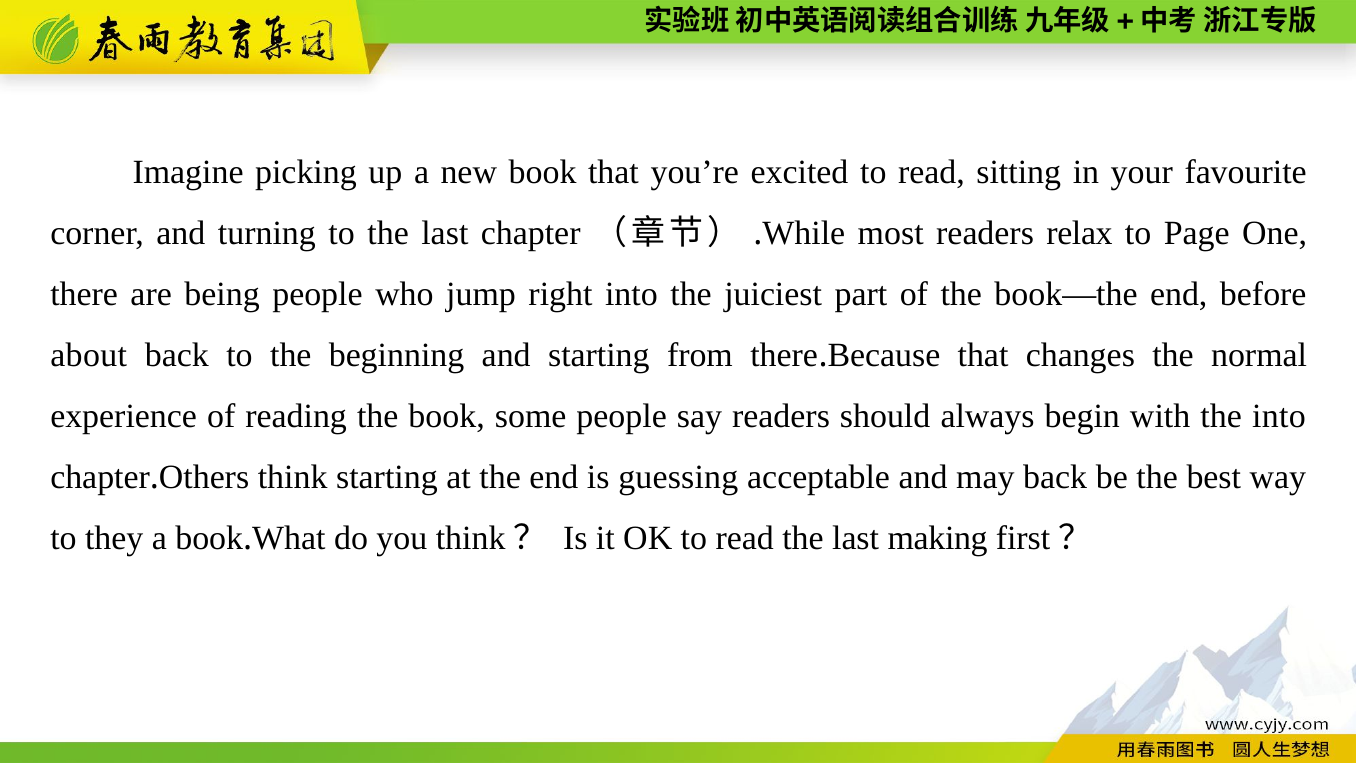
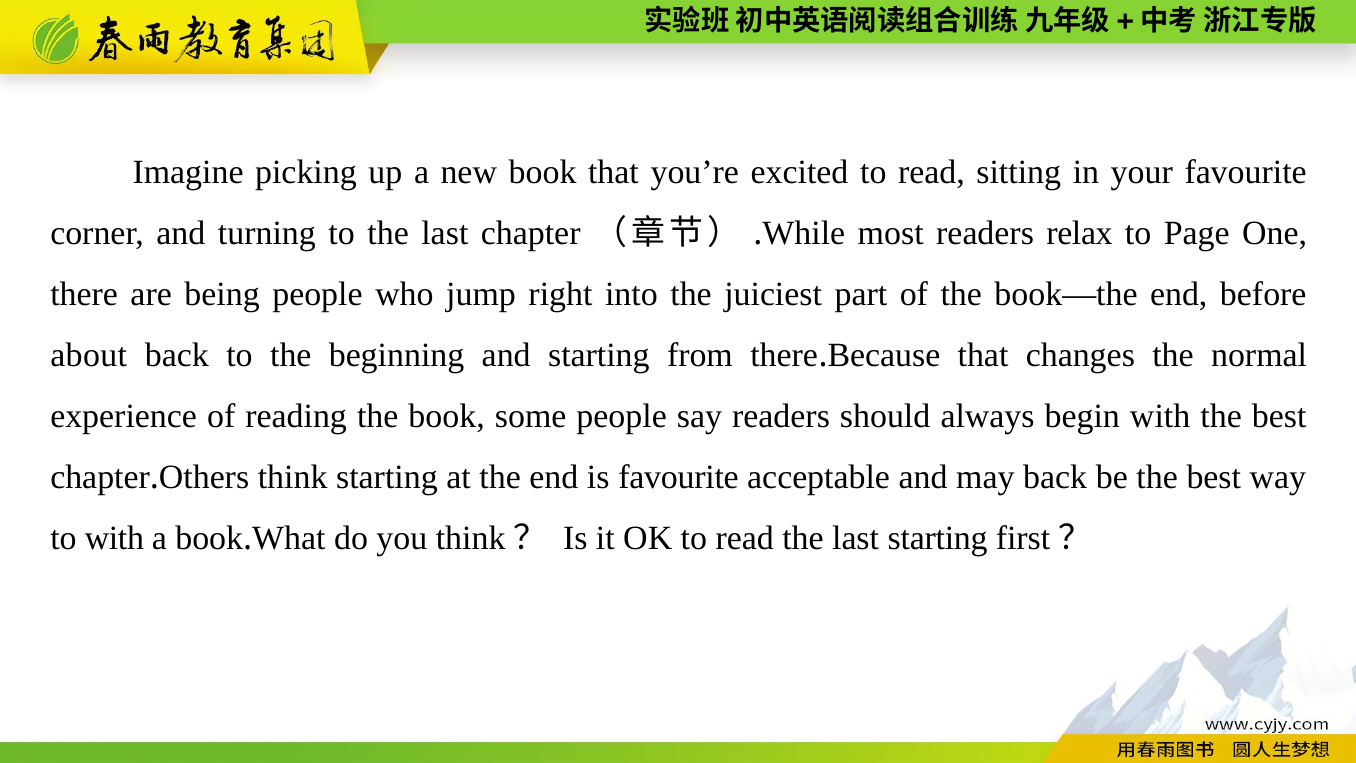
with the into: into -> best (1279, 416)
is guessing: guessing -> favourite (679, 477)
to they: they -> with (114, 538)
last making: making -> starting (938, 538)
